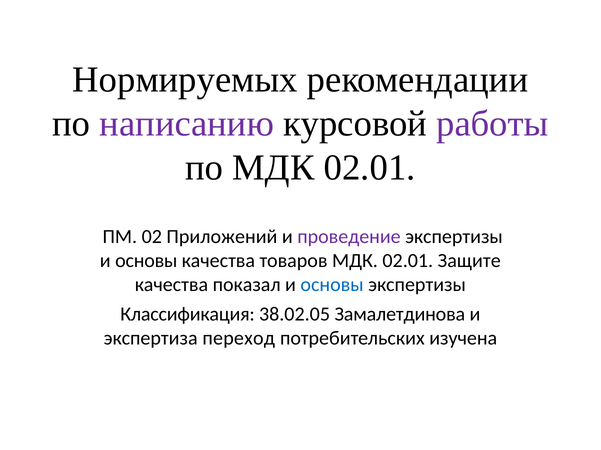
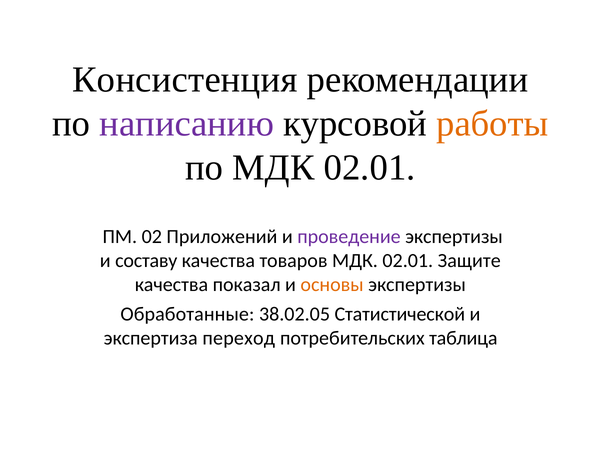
Нормируемых: Нормируемых -> Консистенция (185, 80)
работы colour: purple -> orange (492, 124)
основы: основы -> составу (146, 261)
основы colour: blue -> orange (332, 285)
Классификация: Классификация -> Обработанные (187, 315)
Замалетдинова: Замалетдинова -> Статистической (400, 315)
изучена: изучена -> таблица (463, 339)
